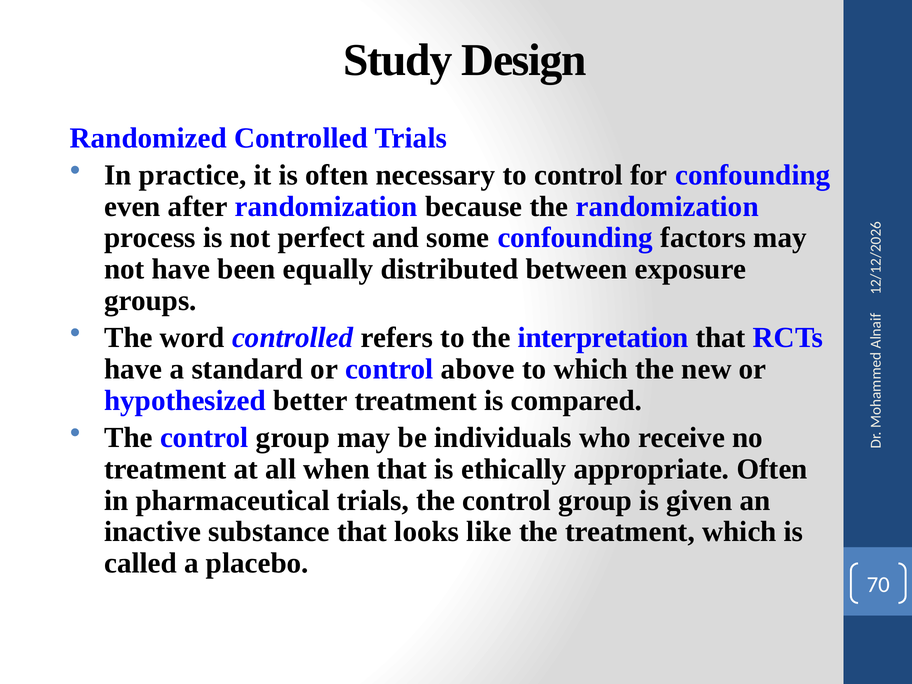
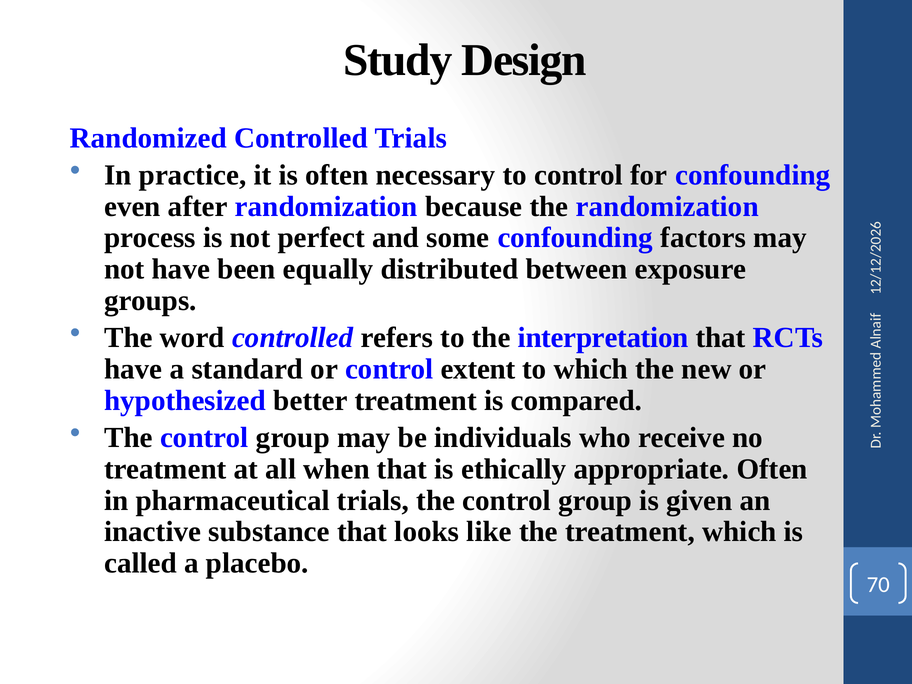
above: above -> extent (478, 369)
